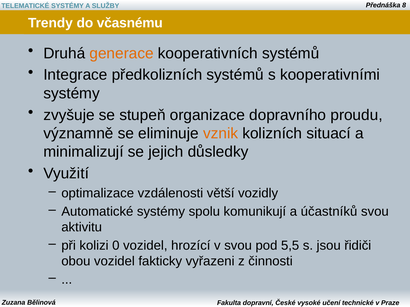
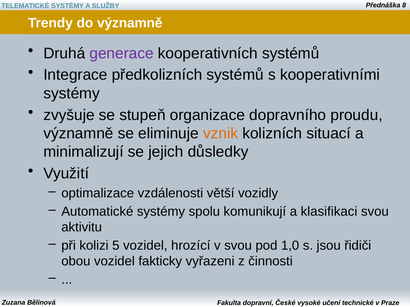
do včasnému: včasnému -> významně (130, 23)
generace colour: orange -> purple (122, 53)
účastníků: účastníků -> klasifikaci (329, 212)
0: 0 -> 5 (116, 246)
5,5: 5,5 -> 1,0 (290, 246)
